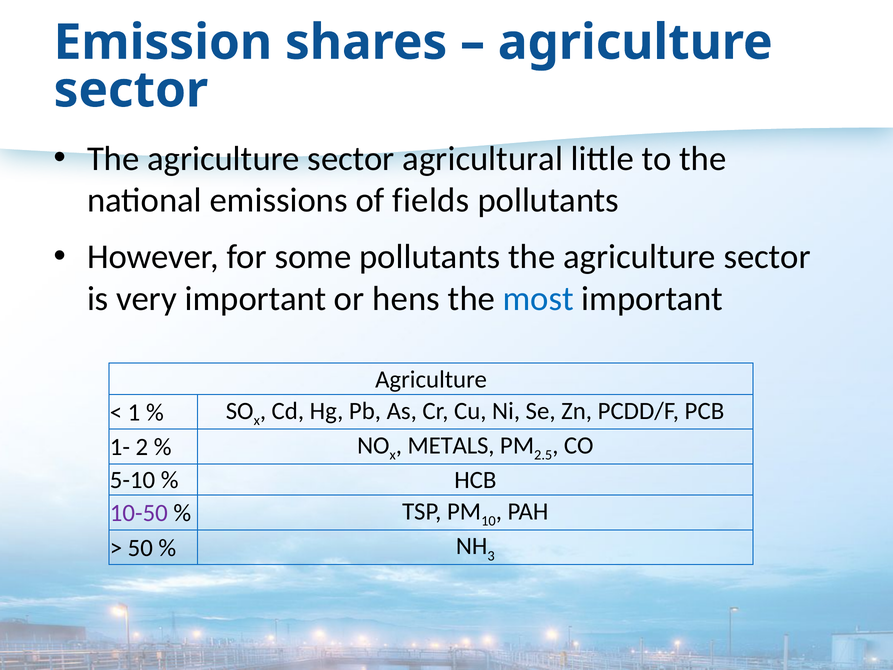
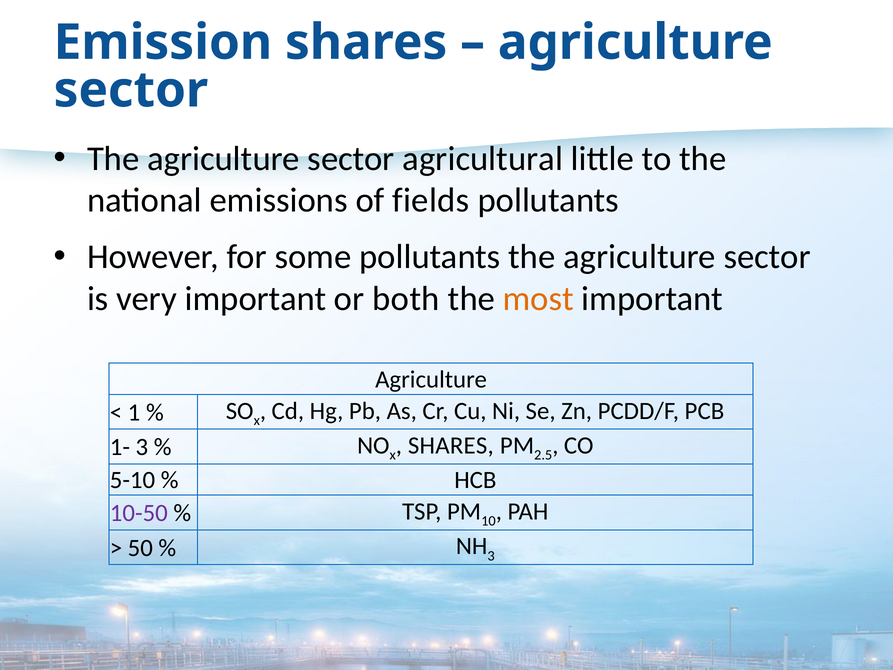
hens: hens -> both (406, 299)
most colour: blue -> orange (538, 299)
1- 2: 2 -> 3 (142, 447)
METALS: METALS -> SHARES (451, 445)
